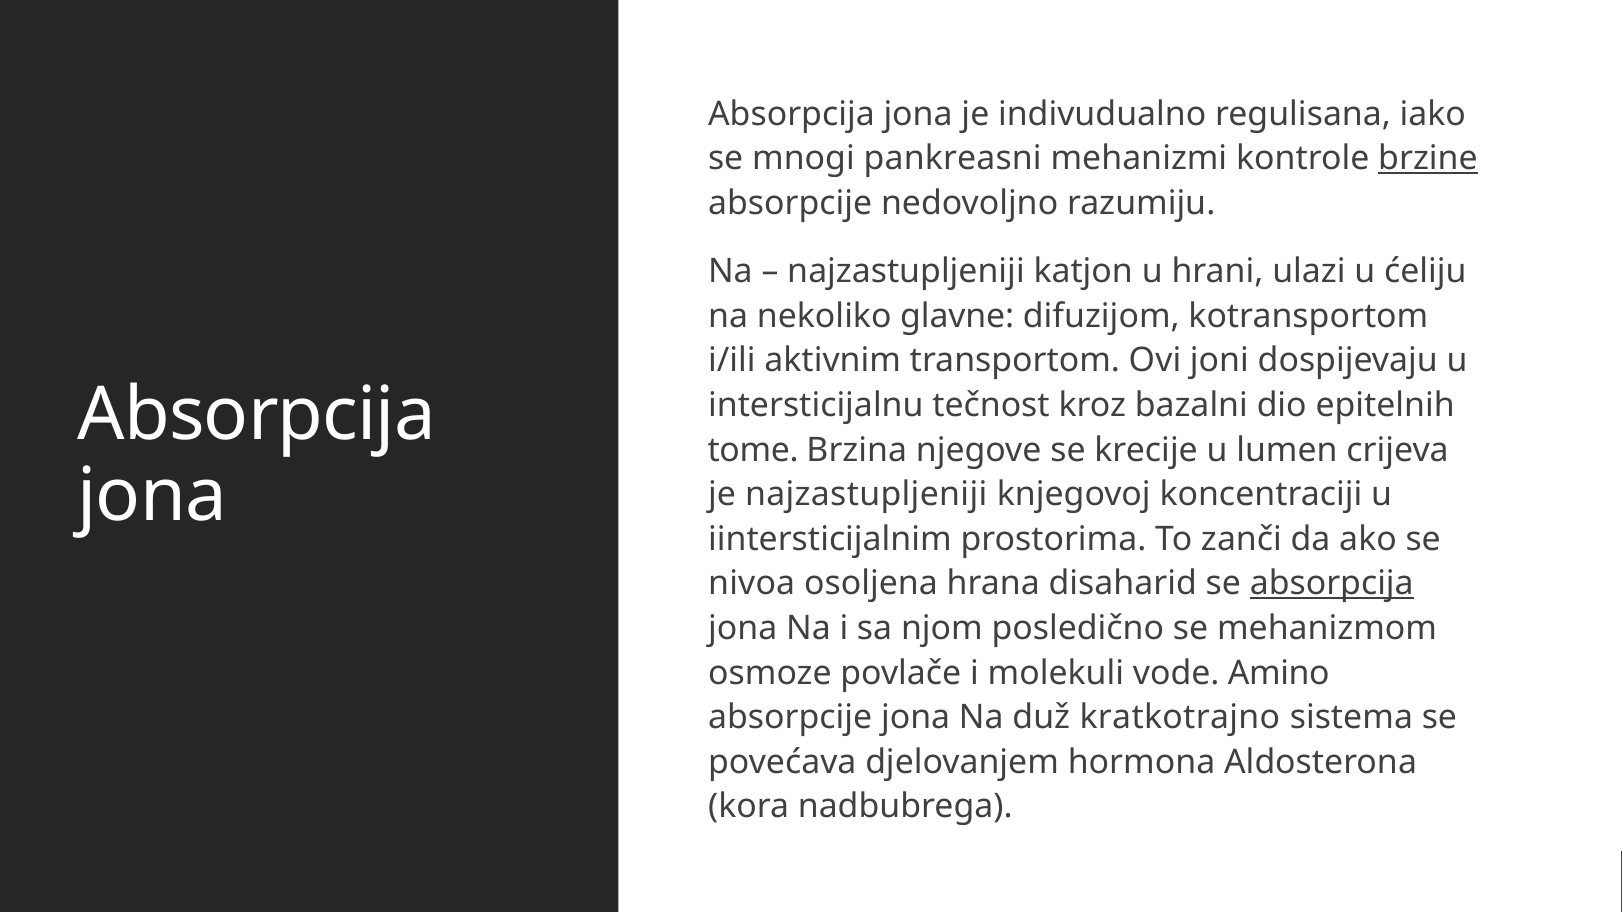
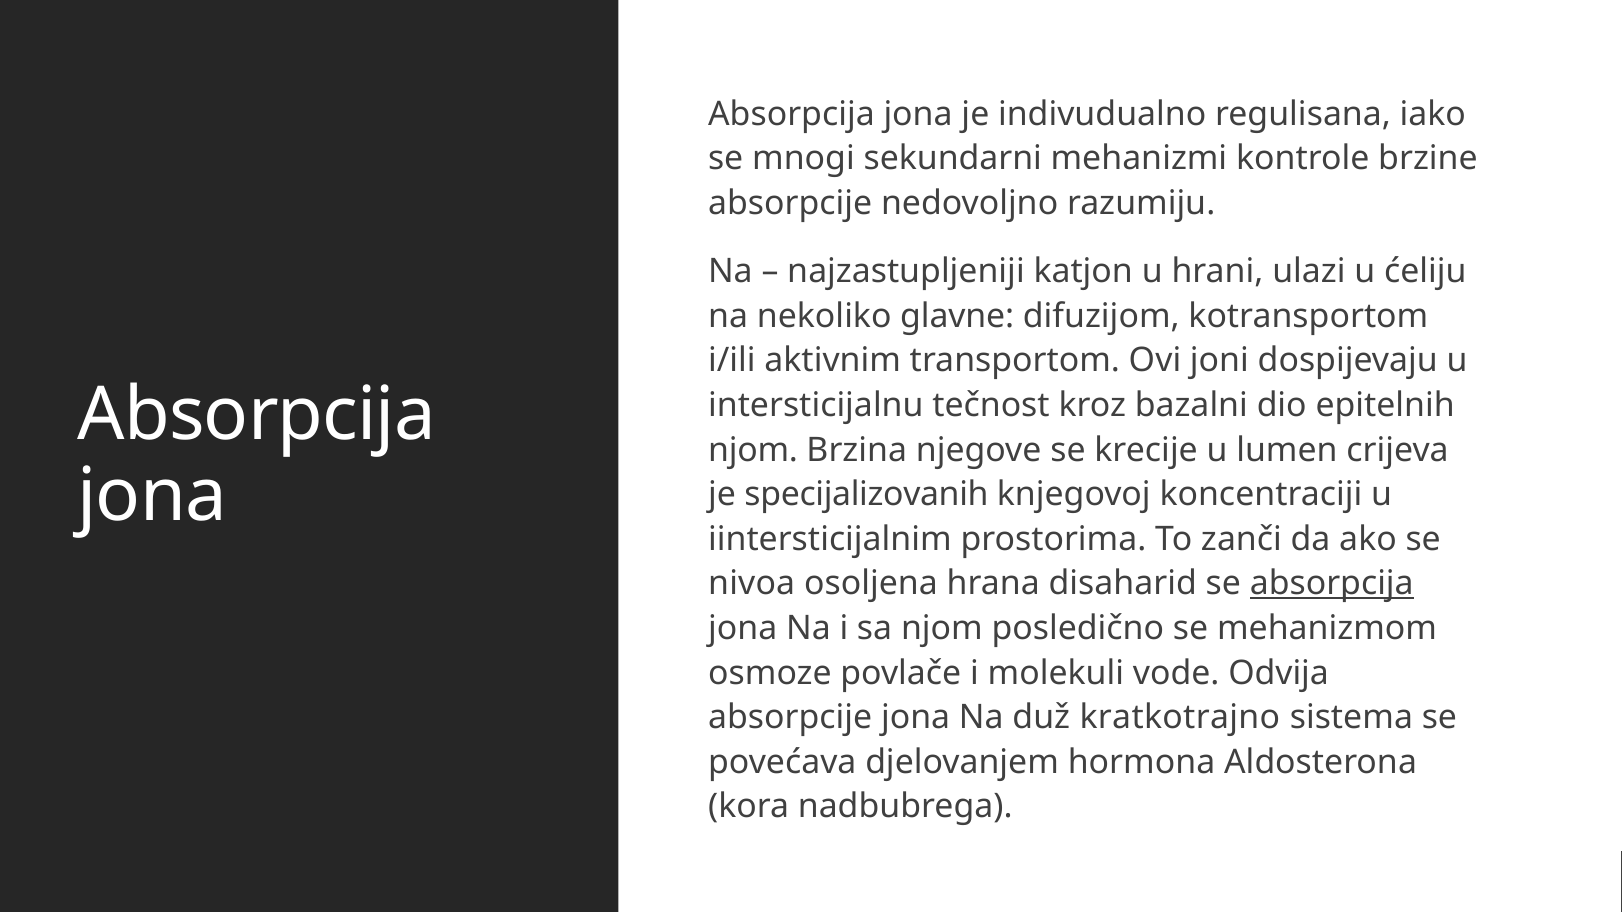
pankreasni: pankreasni -> sekundarni (953, 159)
brzine underline: present -> none (1428, 159)
tome: tome -> njom (753, 450)
je najzastupljeniji: najzastupljeniji -> specijalizovanih (867, 495)
Amino: Amino -> Odvija (1279, 673)
